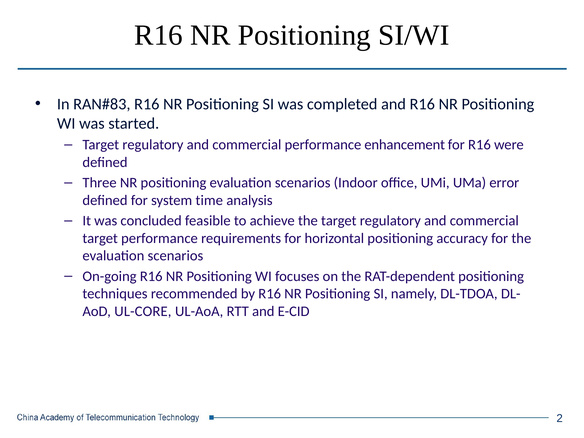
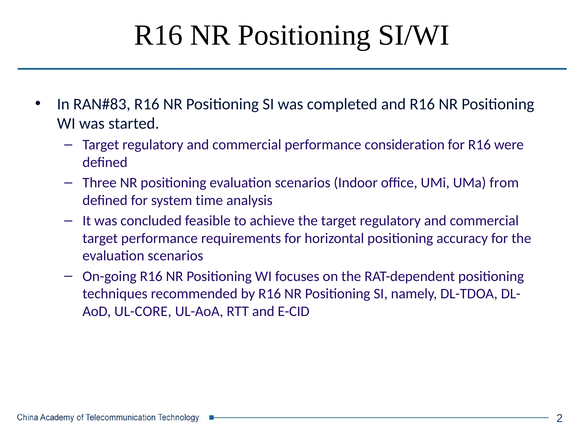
enhancement: enhancement -> consideration (405, 145)
error: error -> from (504, 183)
